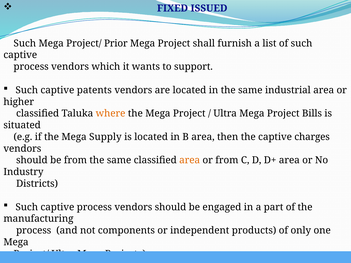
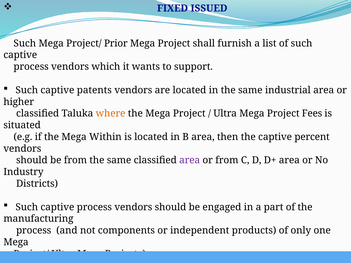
Bills: Bills -> Fees (312, 114)
Supply: Supply -> Within (105, 137)
charges: charges -> percent (312, 137)
area colour: orange -> purple (190, 160)
